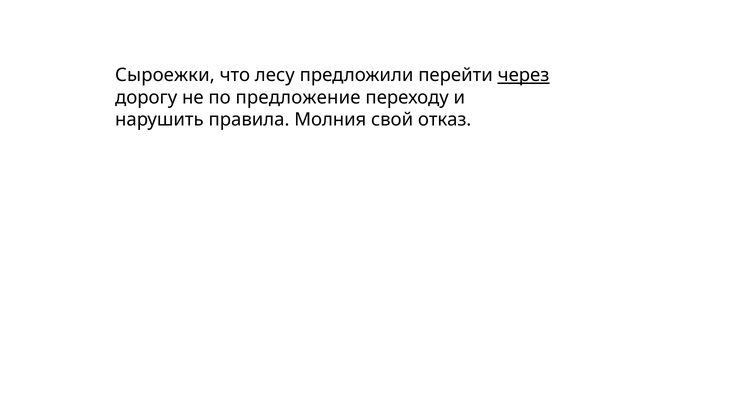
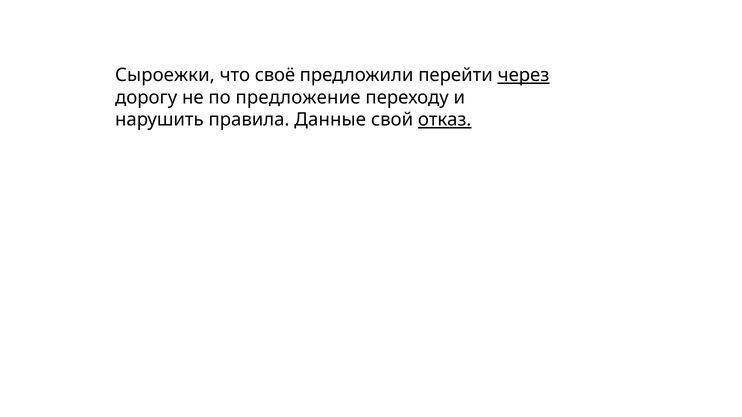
лесу: лесу -> своё (275, 75)
Молния: Молния -> Данные (330, 120)
отказ underline: none -> present (445, 120)
